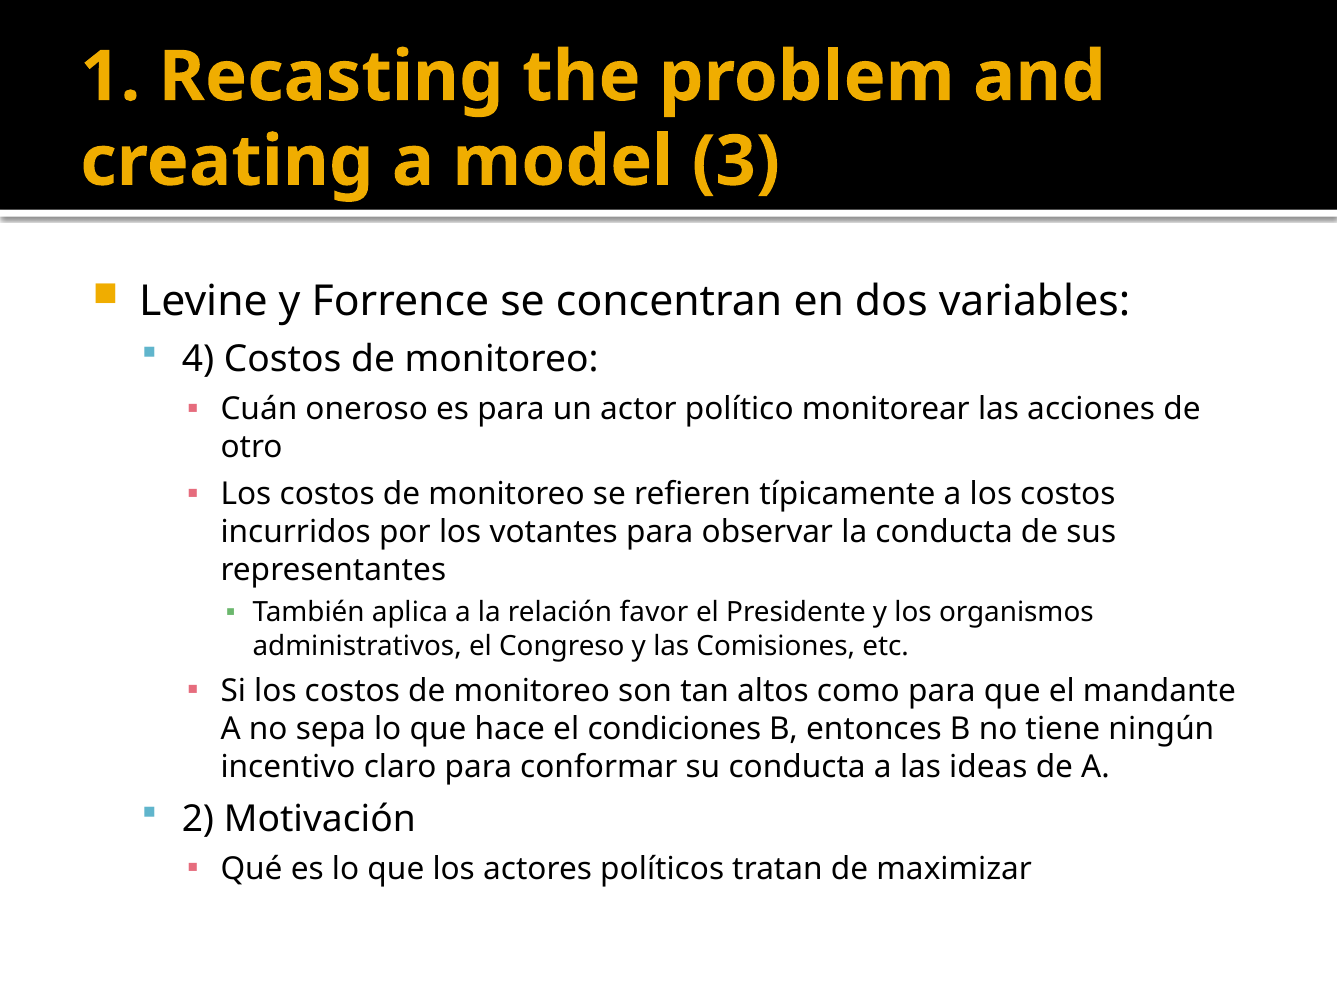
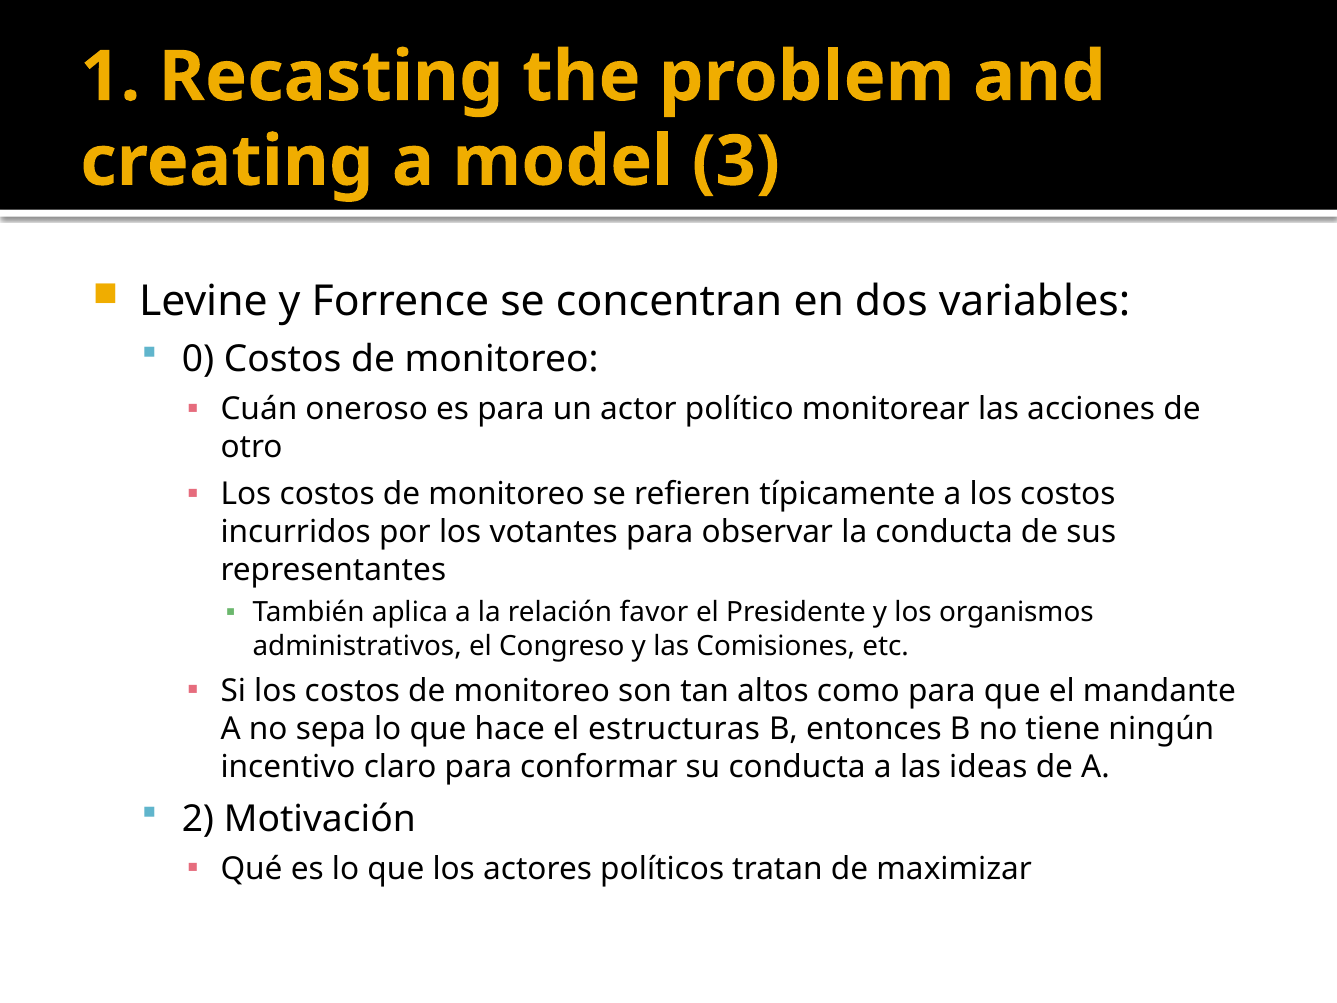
4: 4 -> 0 (198, 359)
condiciones: condiciones -> estructuras (674, 729)
